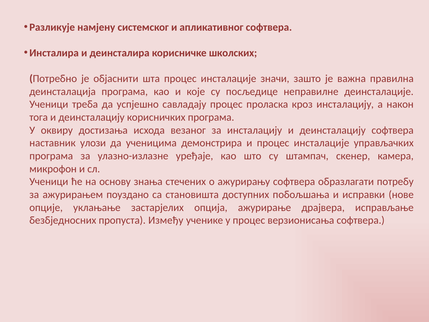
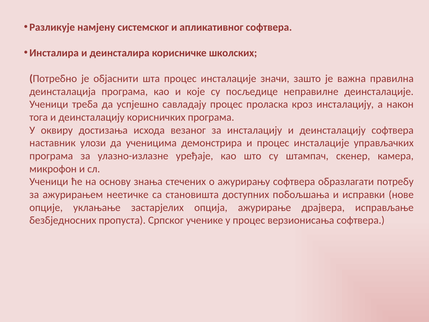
поуздано: поуздано -> неетичке (128, 194)
Између: Између -> Српског (166, 220)
